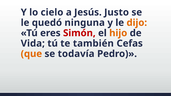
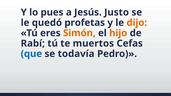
cielo: cielo -> pues (52, 12)
ninguna: ninguna -> profetas (85, 23)
Simón colour: red -> orange (79, 33)
Vida: Vida -> Rabí (33, 43)
también: también -> muertos (93, 43)
que colour: orange -> blue (31, 54)
